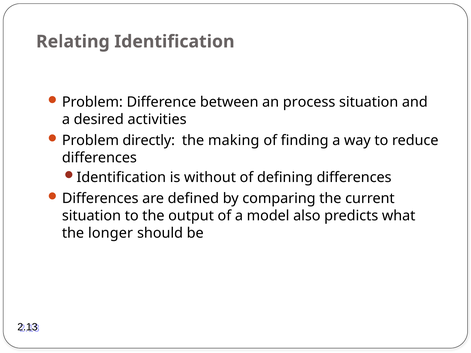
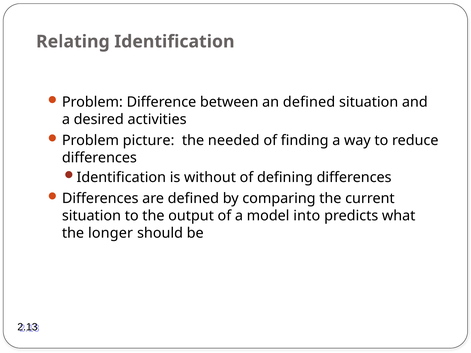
an process: process -> defined (309, 102)
directly: directly -> picture (149, 141)
making: making -> needed (234, 141)
also: also -> into (307, 216)
